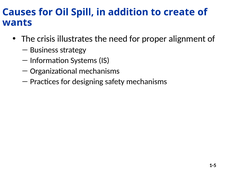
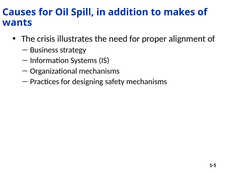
create: create -> makes (179, 12)
